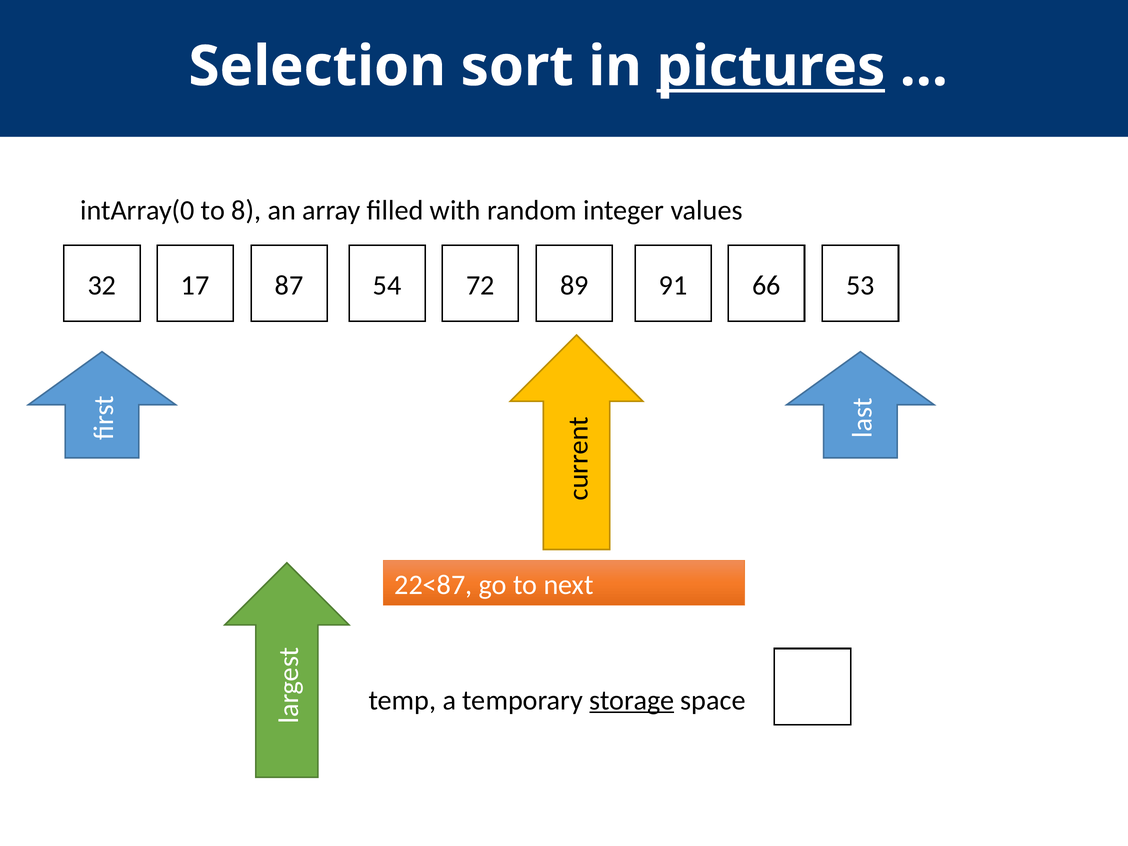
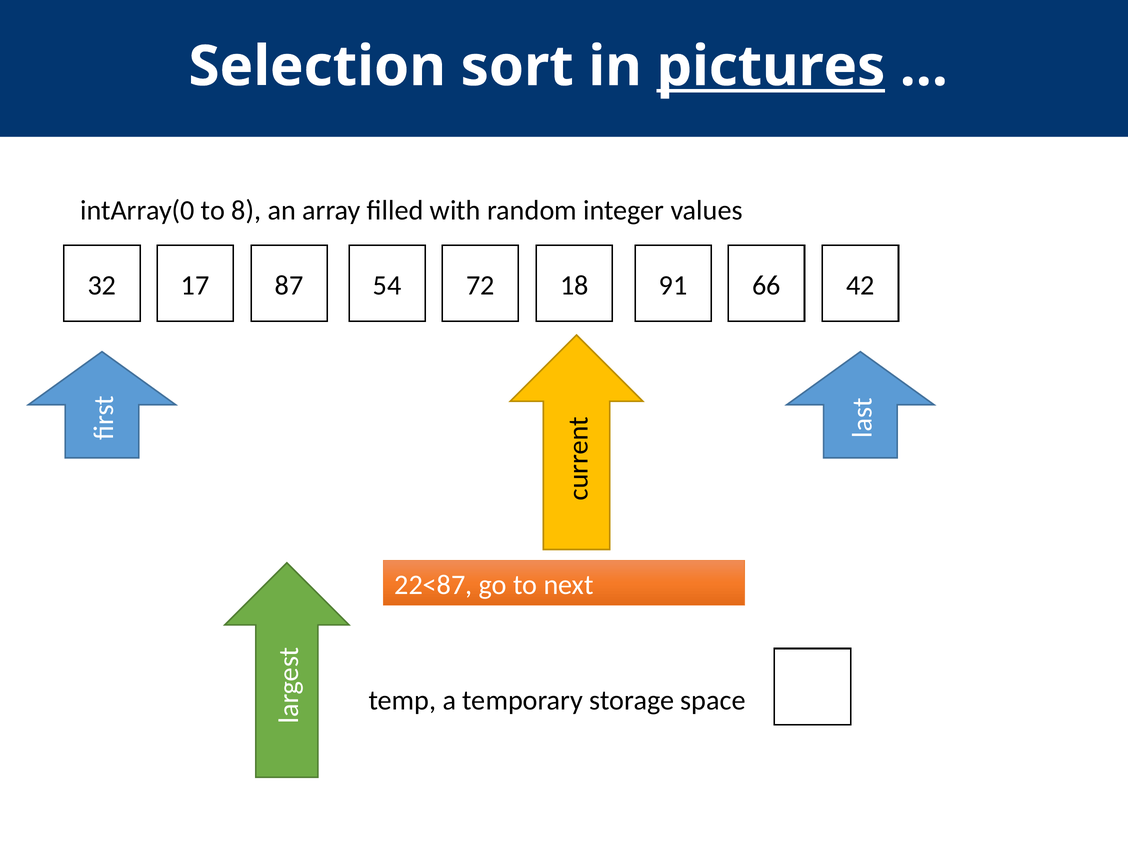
89: 89 -> 18 (574, 285)
53: 53 -> 42 (860, 285)
storage underline: present -> none (632, 700)
